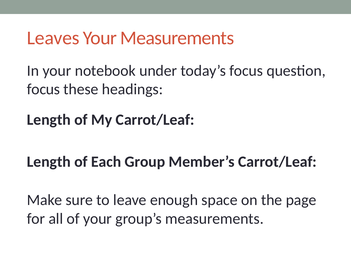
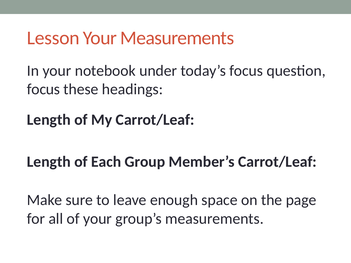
Leaves: Leaves -> Lesson (53, 38)
